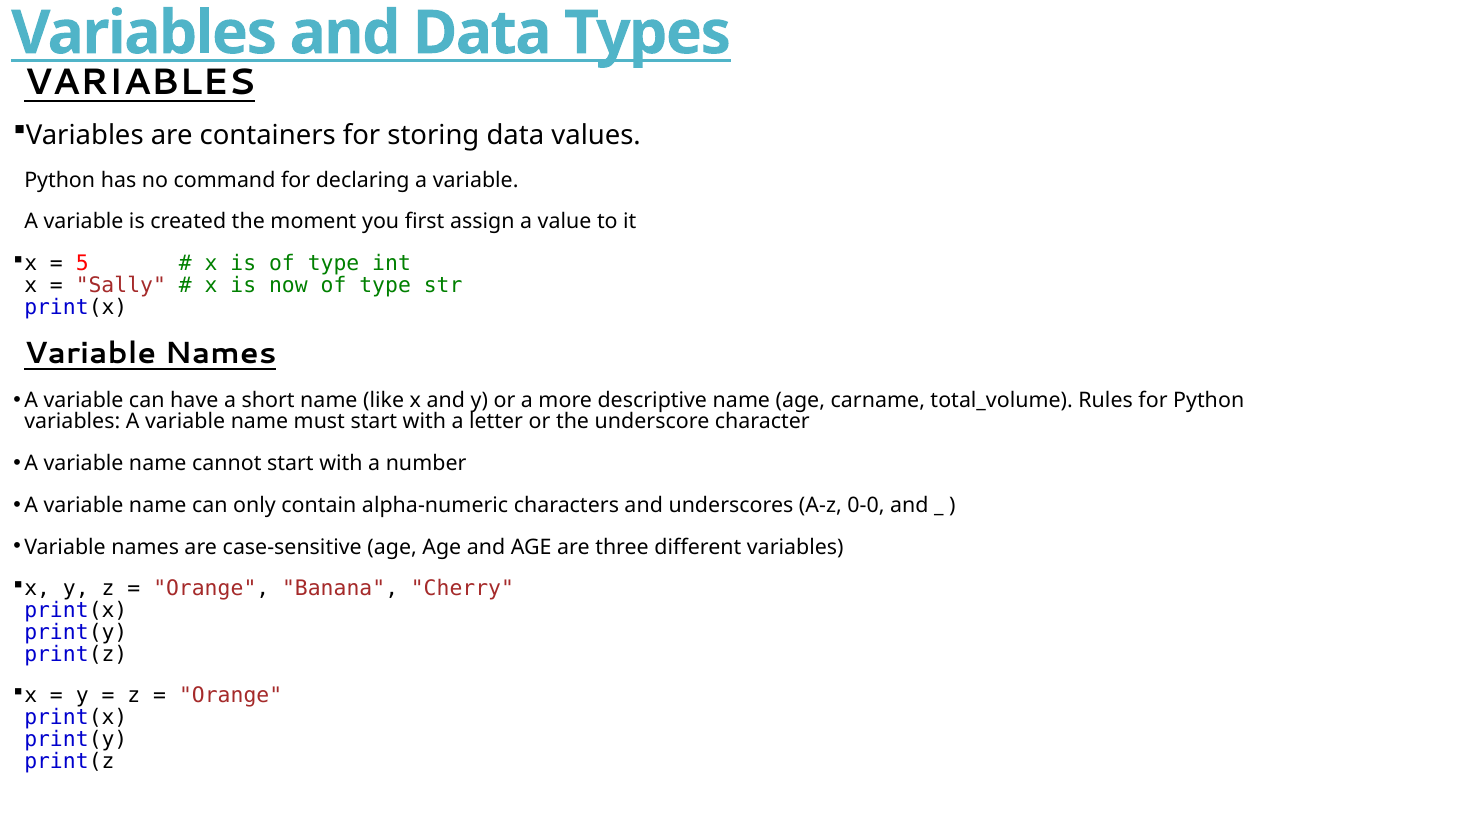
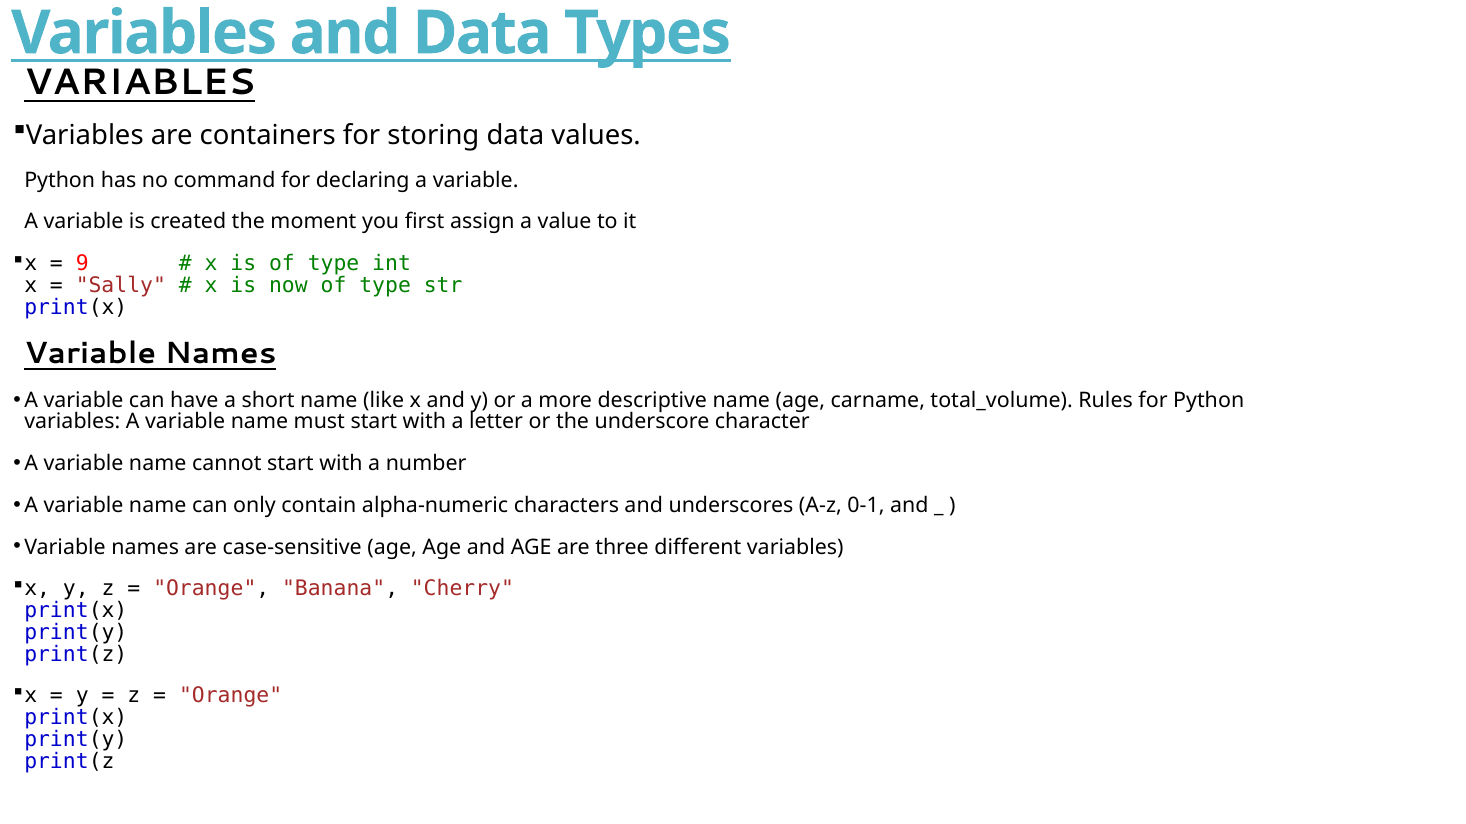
5: 5 -> 9 (82, 264)
0-0: 0-0 -> 0-1 (866, 506)
